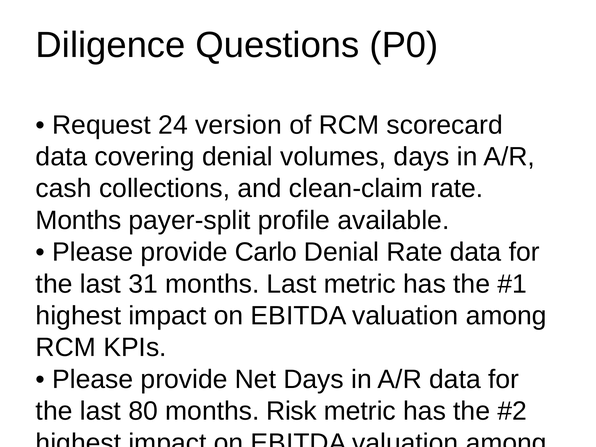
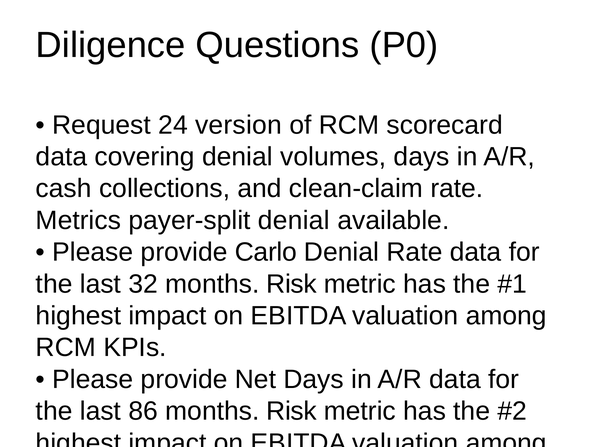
Months: Months -> Metrics (78, 220)
payer-split profile: profile -> denial (294, 220)
31: 31 -> 32 (143, 284)
Last: Last -> Risk (292, 284)
80: 80 -> 86 (143, 411)
